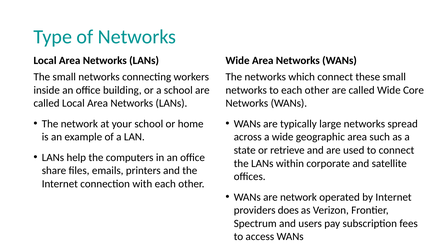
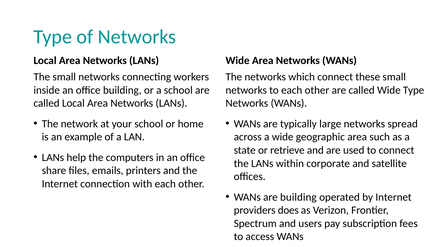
Wide Core: Core -> Type (414, 90)
are network: network -> building (298, 197)
